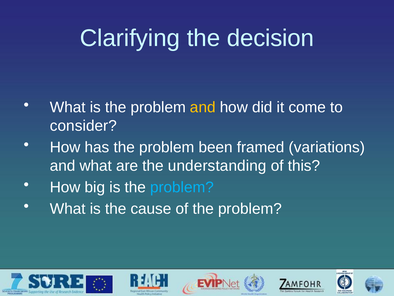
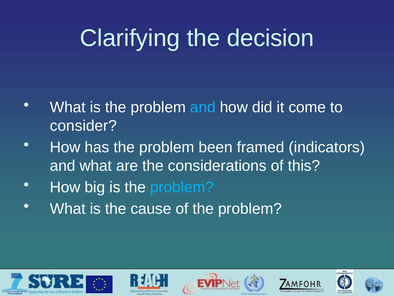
and colour: yellow -> light blue (203, 107)
variations: variations -> indicators (327, 147)
understanding: understanding -> considerations (217, 166)
